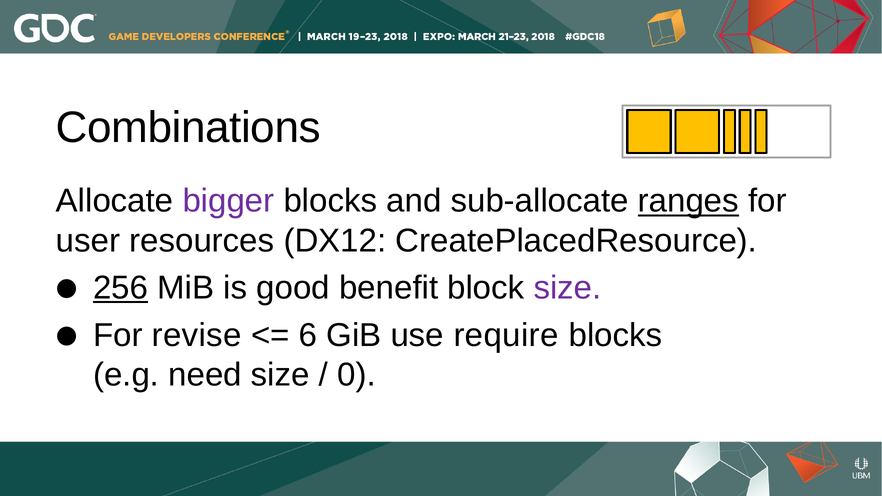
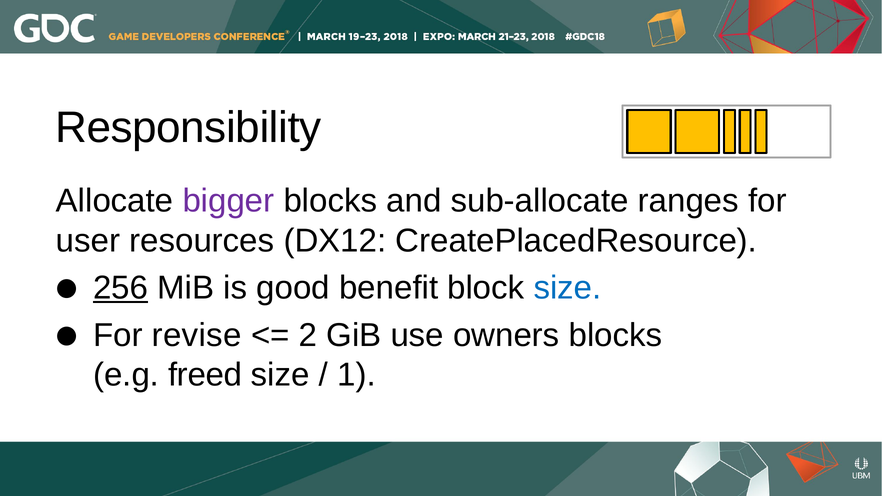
Combinations: Combinations -> Responsibility (188, 128)
ranges underline: present -> none (688, 201)
size colour: purple -> blue (568, 288)
6: 6 -> 2 (308, 335)
require: require -> owners (506, 335)
need: need -> freed (205, 375)
0: 0 -> 1 (356, 375)
